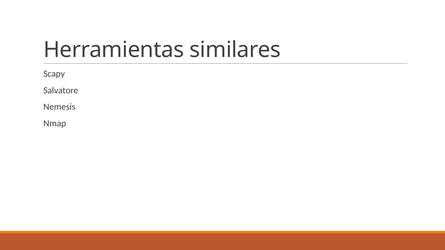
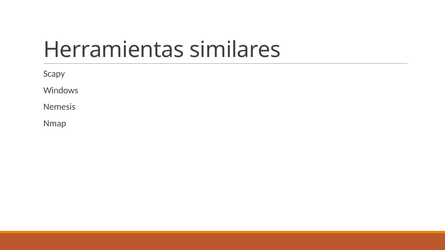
Salvatore: Salvatore -> Windows (61, 90)
